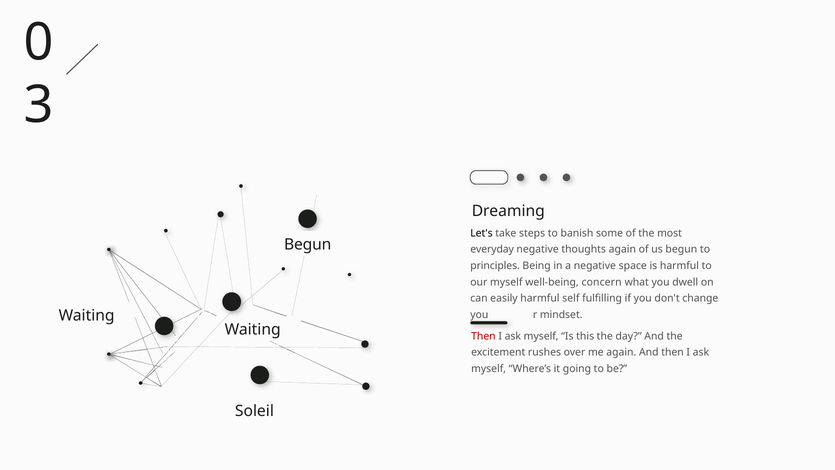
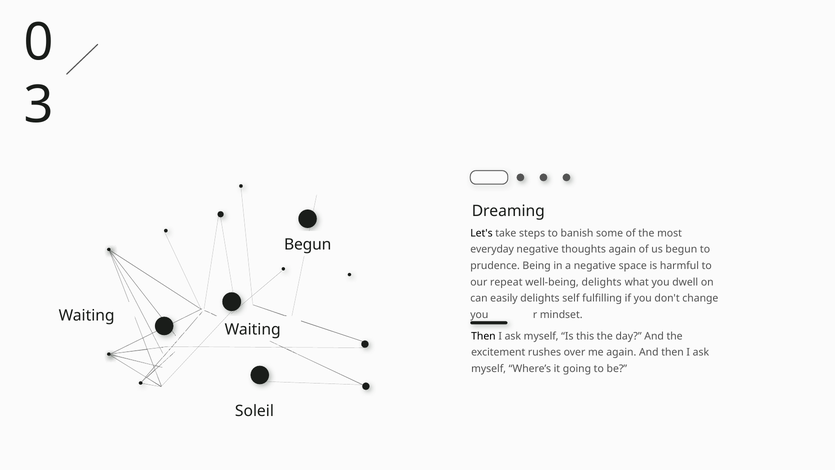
principles: principles -> prudence (495, 266)
our myself: myself -> repeat (506, 282)
well-being concern: concern -> delights (602, 282)
easily harmful: harmful -> delights (540, 298)
Then colour: red -> black (483, 336)
